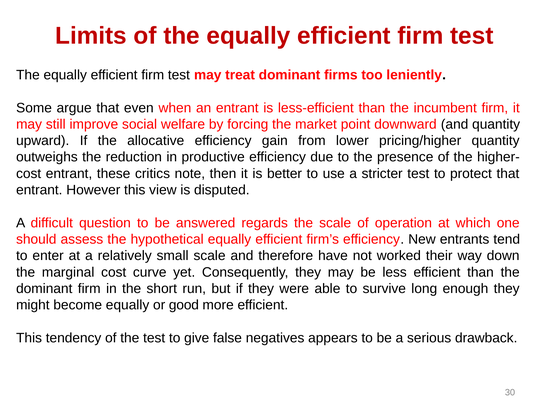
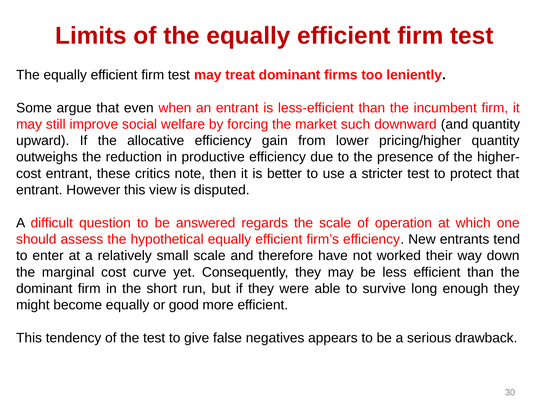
point: point -> such (356, 124)
